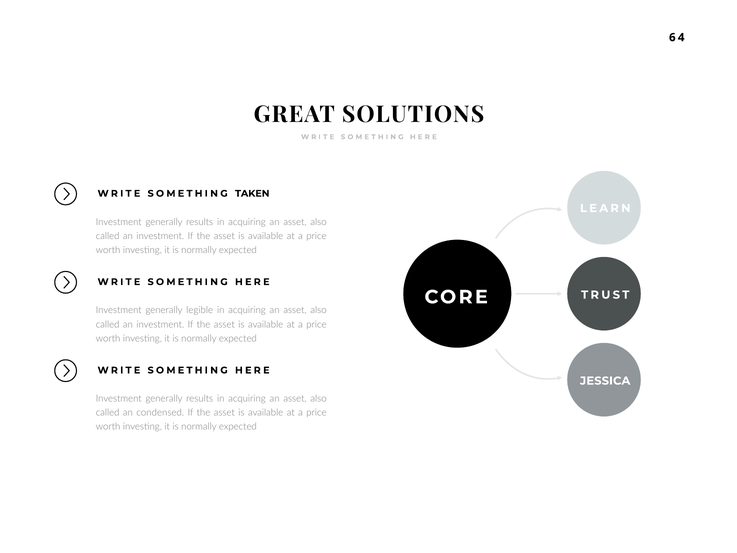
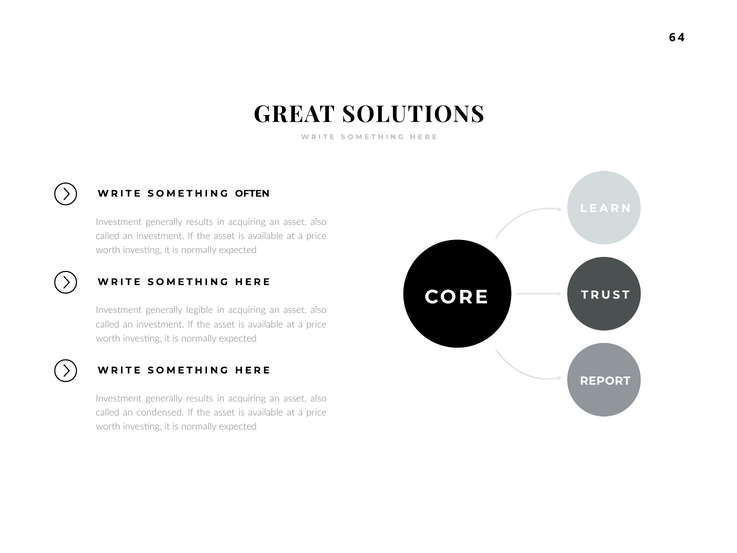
TAKEN: TAKEN -> OFTEN (252, 193)
JESSICA: JESSICA -> REPORT (605, 381)
